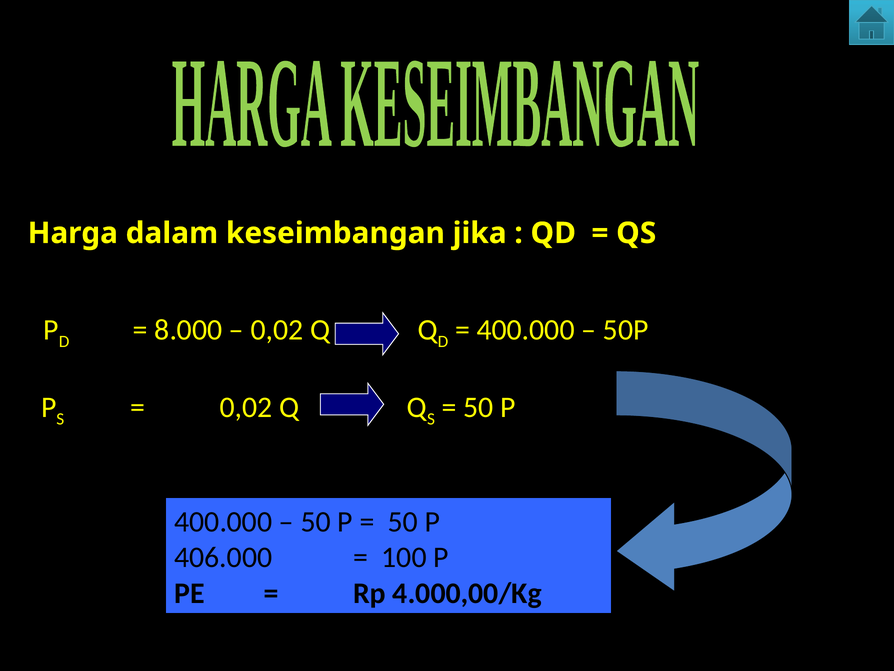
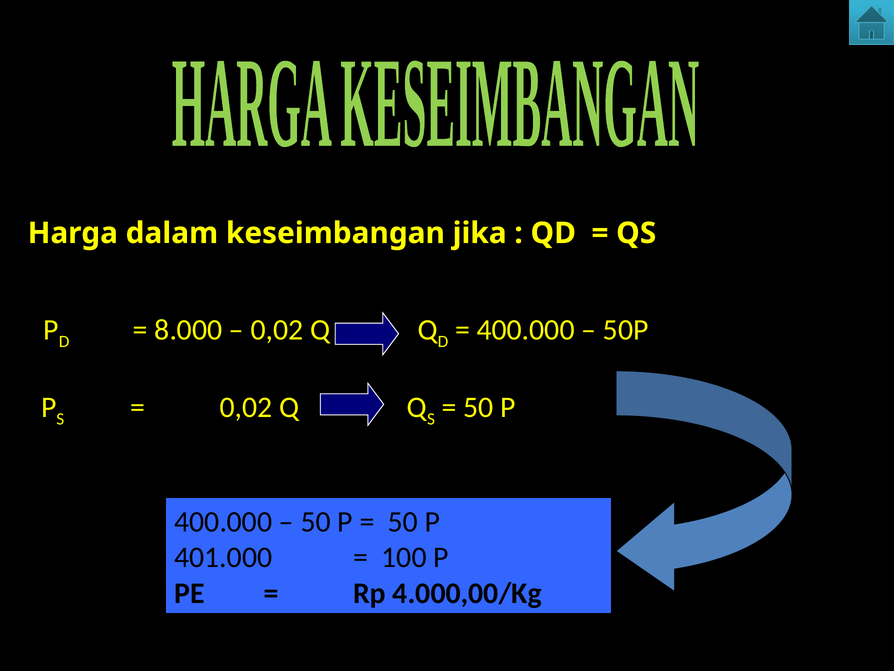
406.000: 406.000 -> 401.000 (223, 557)
